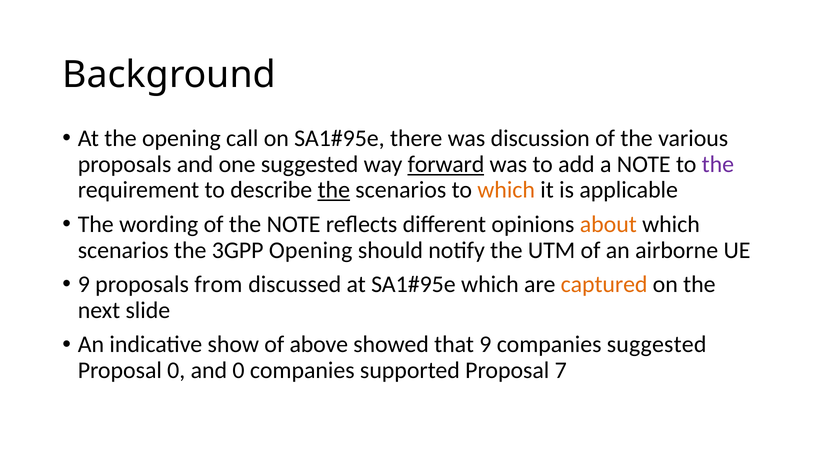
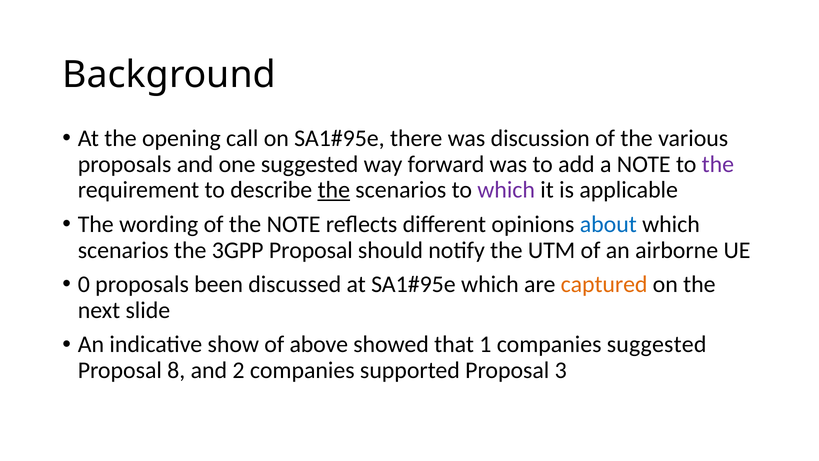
forward underline: present -> none (446, 164)
which colour: orange -> purple (506, 190)
about colour: orange -> blue (608, 224)
3GPP Opening: Opening -> Proposal (311, 250)
9: 9 -> 0 (84, 284)
from: from -> been (219, 284)
that 9: 9 -> 1 (485, 344)
Proposal 0: 0 -> 8 (176, 370)
and 0: 0 -> 2 (239, 370)
7: 7 -> 3 (561, 370)
